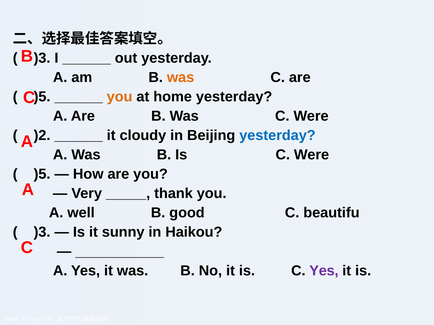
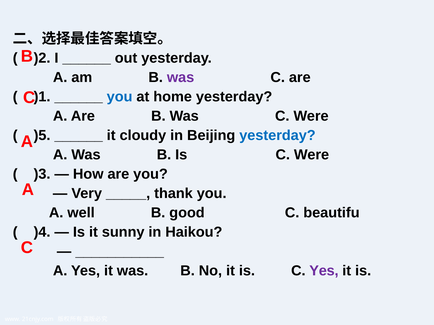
)3: )3 -> )2 (42, 58)
was colour: orange -> purple (181, 77)
)5: )5 -> )1 (42, 97)
you colour: orange -> blue (120, 97)
)2: )2 -> )5 (42, 136)
)5: )5 -> )3 (42, 174)
)3: )3 -> )4 (42, 232)
